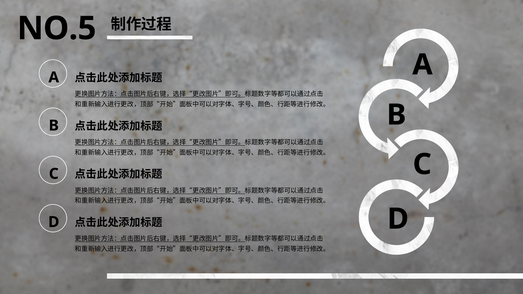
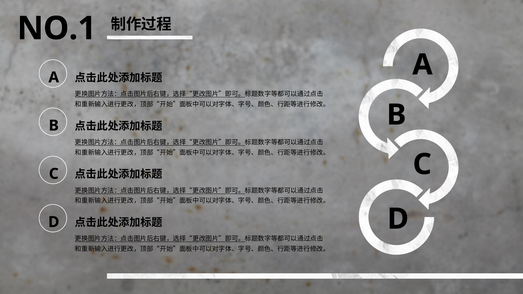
NO.5: NO.5 -> NO.1 (57, 28)
